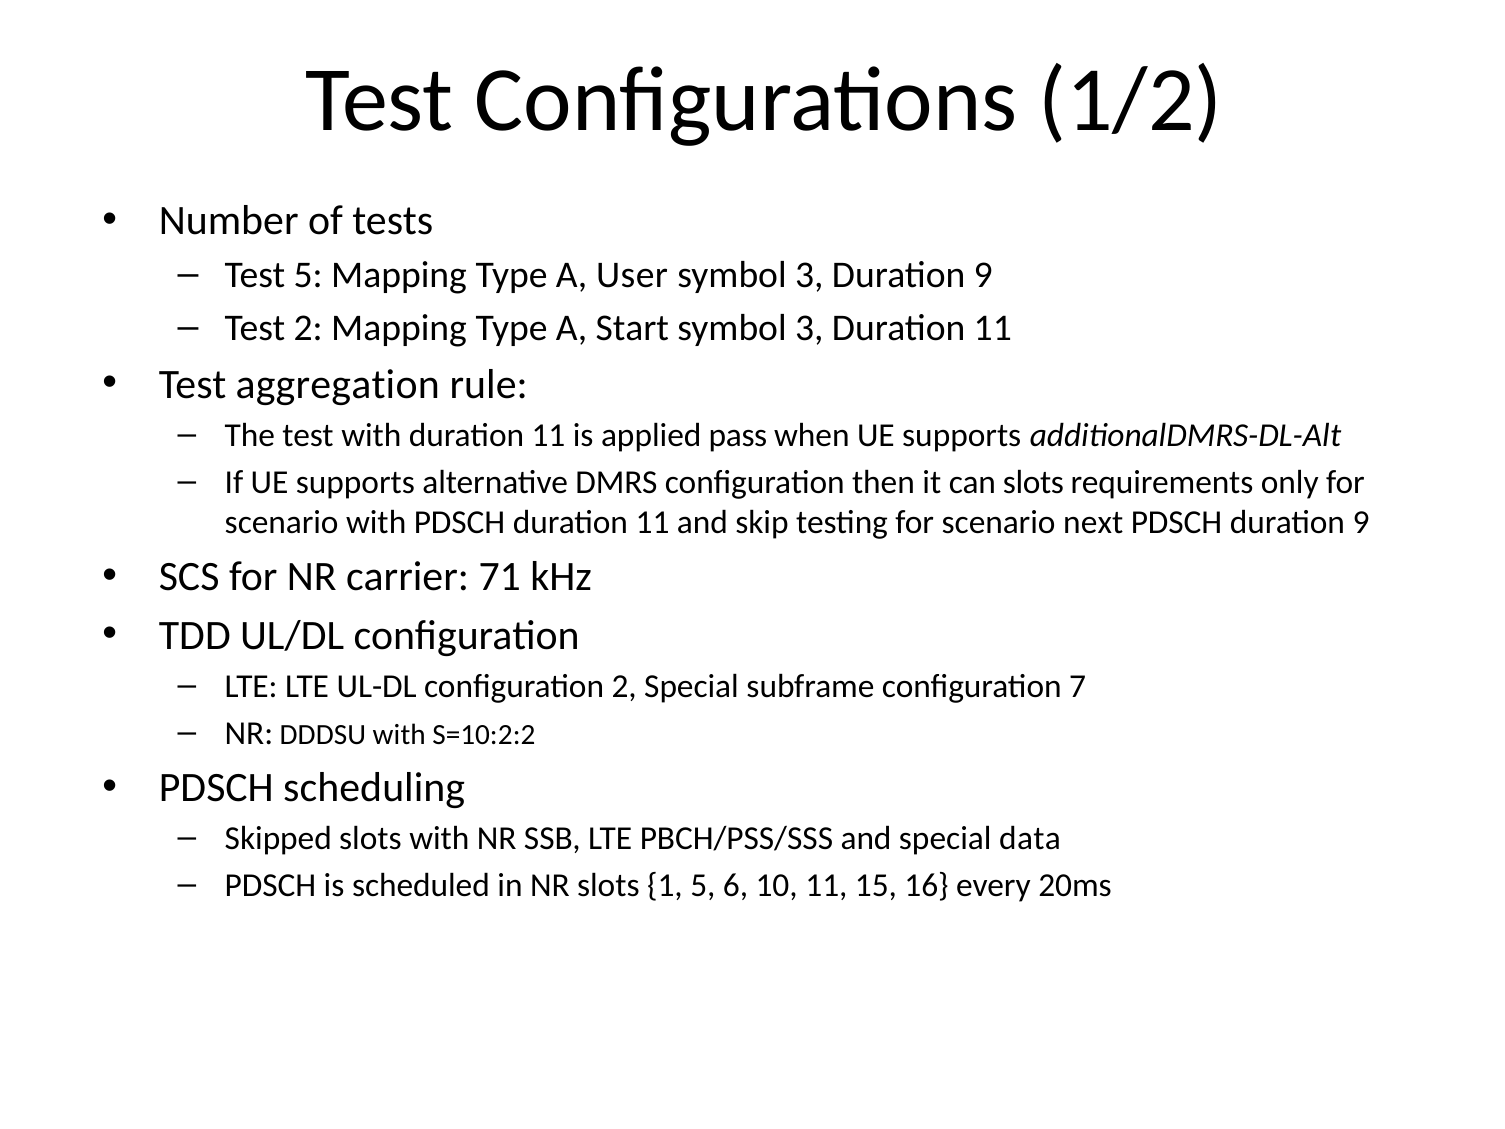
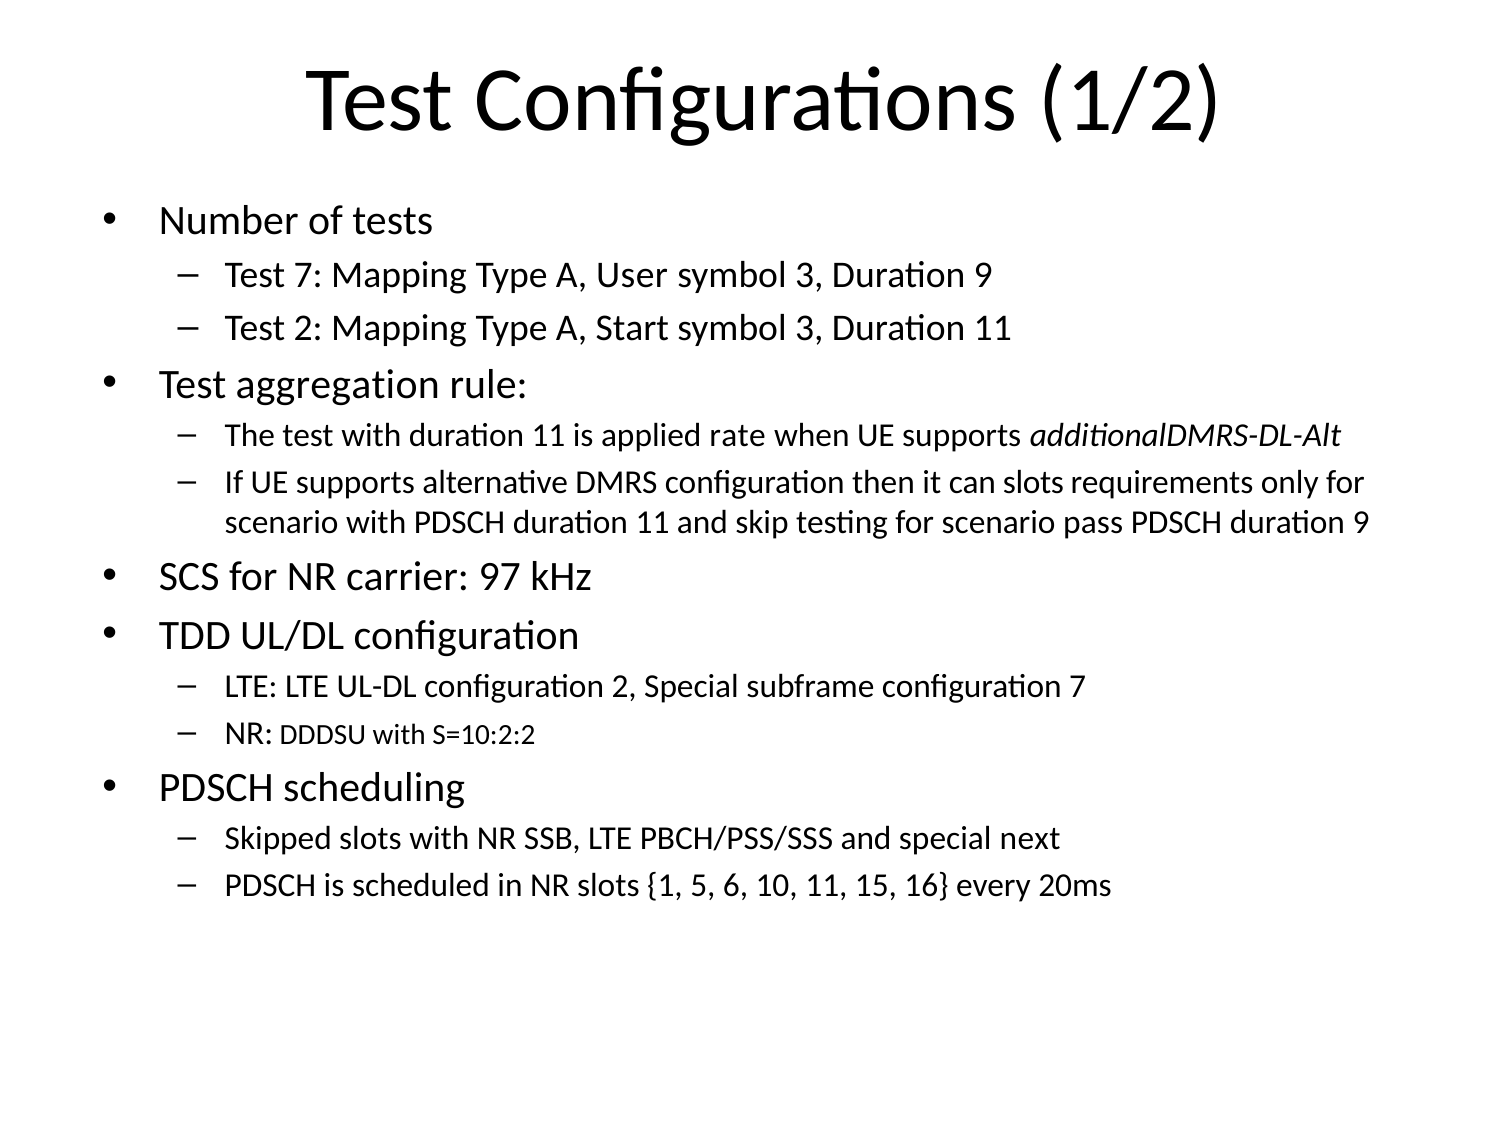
Test 5: 5 -> 7 (308, 275)
pass: pass -> rate (738, 436)
next: next -> pass (1093, 523)
71: 71 -> 97 (500, 577)
data: data -> next (1030, 839)
